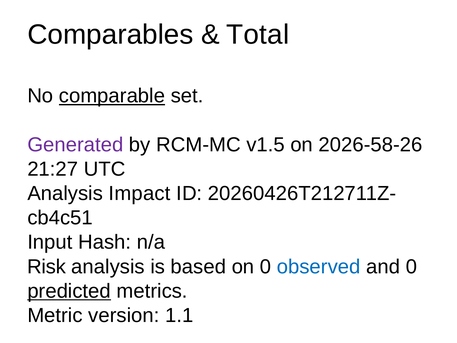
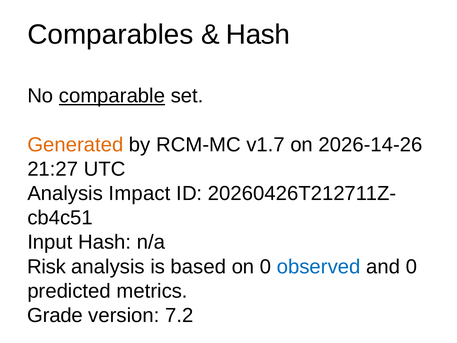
Total: Total -> Hash (258, 35)
Generated colour: purple -> orange (75, 145)
v1.5: v1.5 -> v1.7 (266, 145)
2026-58-26: 2026-58-26 -> 2026-14-26 (371, 145)
predicted underline: present -> none (69, 291)
Metric: Metric -> Grade (55, 315)
1.1: 1.1 -> 7.2 (179, 315)
